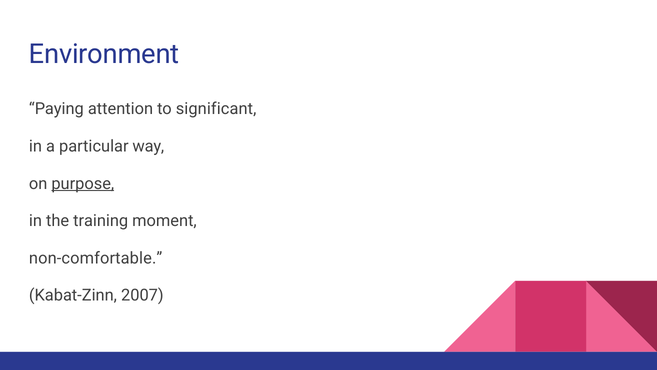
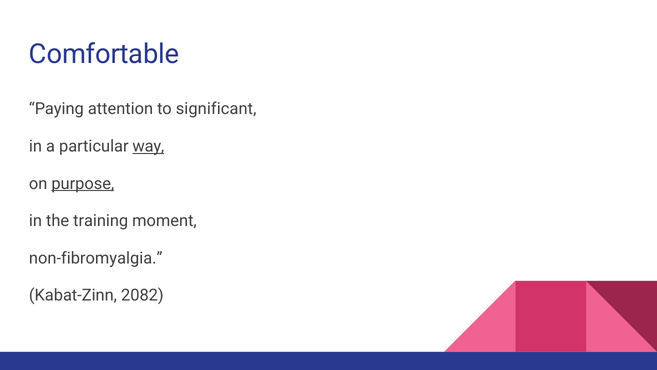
Environment: Environment -> Comfortable (104, 54)
way underline: none -> present (148, 146)
non-comfortable: non-comfortable -> non-fibromyalgia (96, 258)
2007: 2007 -> 2082 (142, 295)
